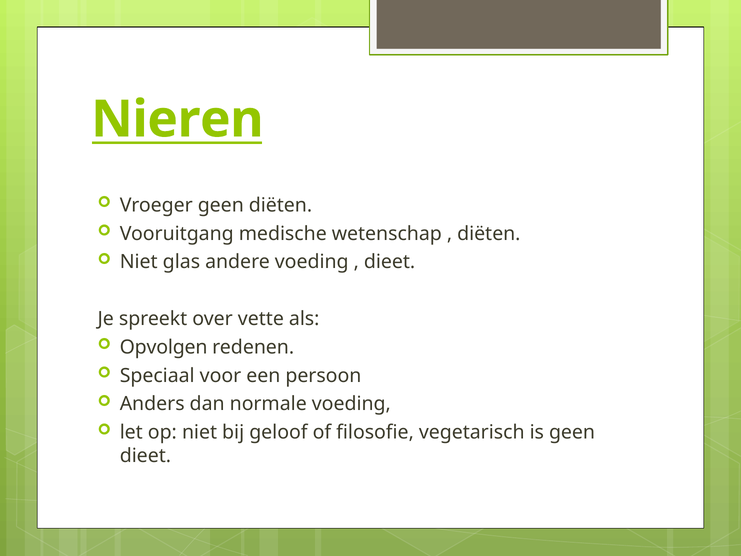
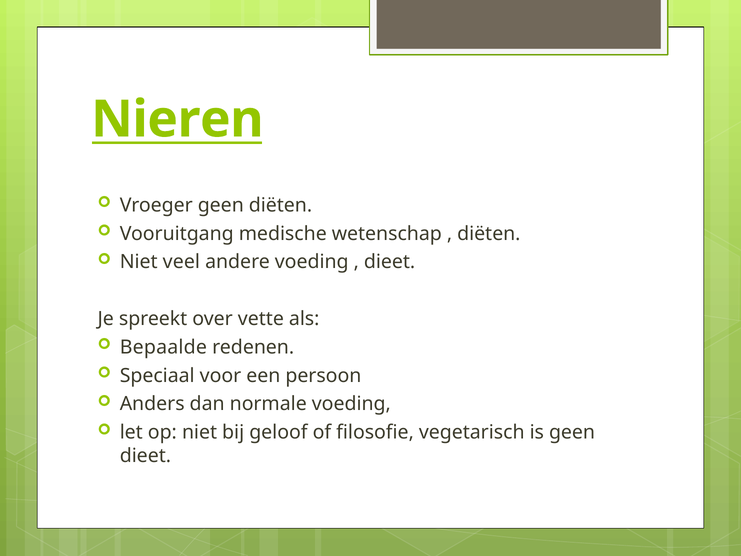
glas: glas -> veel (181, 262)
Opvolgen: Opvolgen -> Bepaalde (163, 347)
